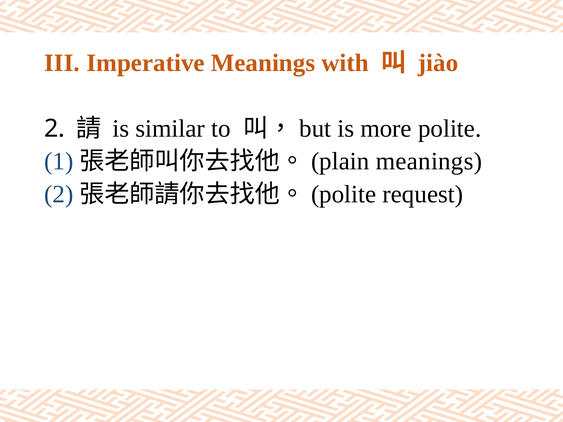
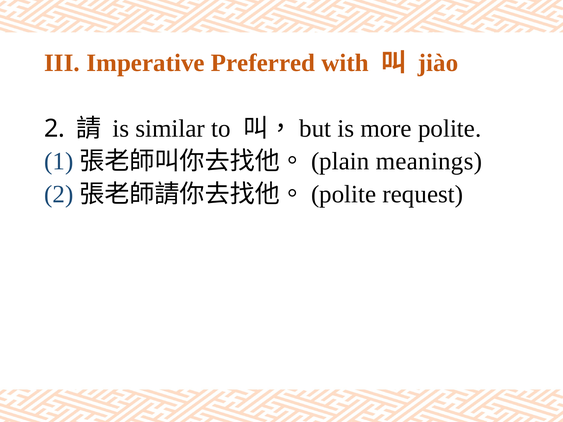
Imperative Meanings: Meanings -> Preferred (263, 63)
